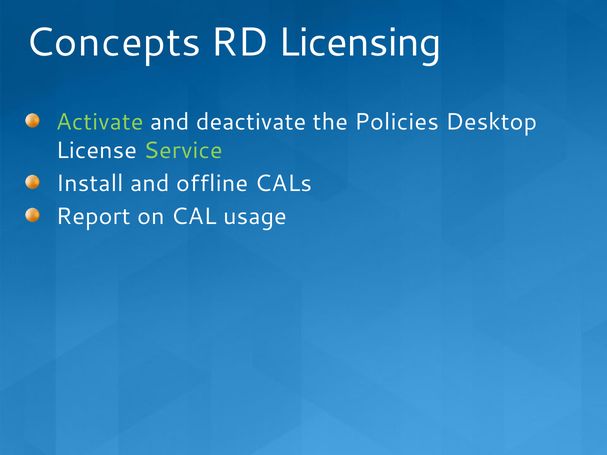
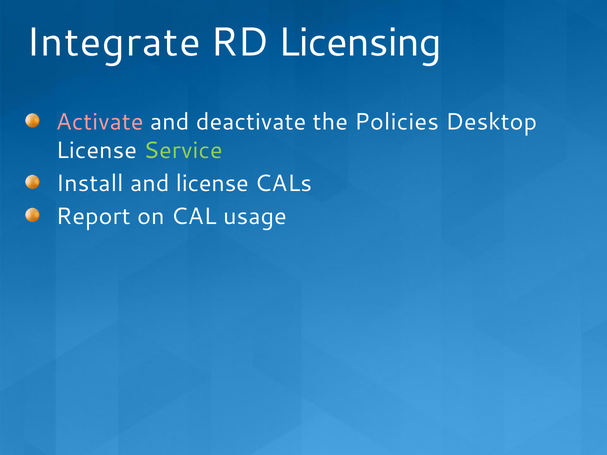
Concepts: Concepts -> Integrate (113, 42)
Activate colour: light green -> pink (100, 122)
and offline: offline -> license (212, 183)
